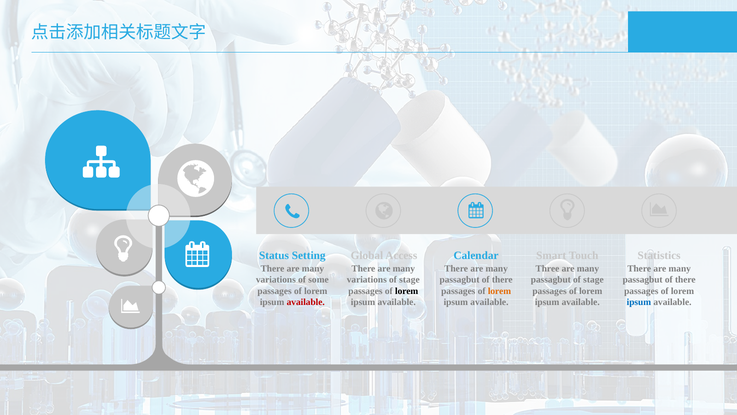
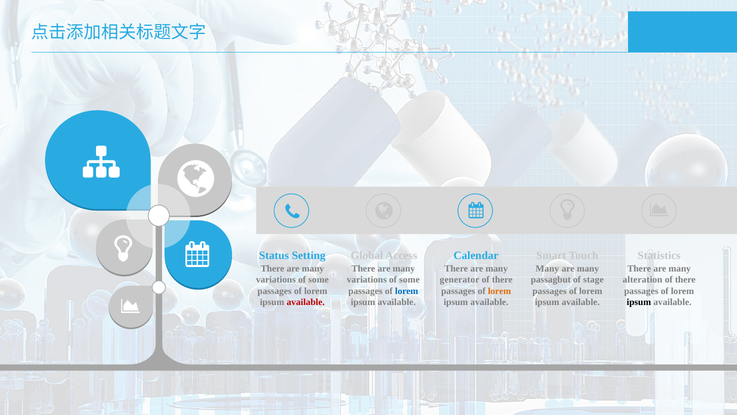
Three: Three -> Many (547, 268)
stage: stage -> some (409, 279)
passagbut: passagbut -> generator (460, 279)
passagbut: passagbut -> alteration (643, 279)
lorem colour: black -> blue (407, 291)
ipsum colour: blue -> black (639, 302)
